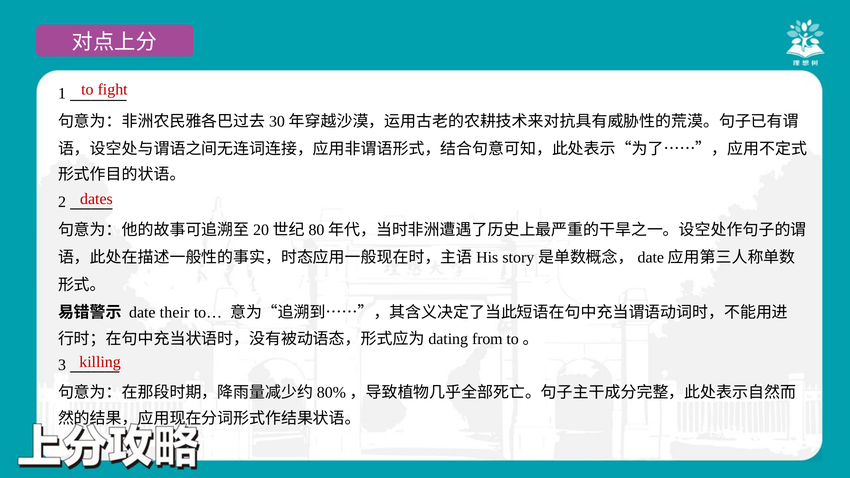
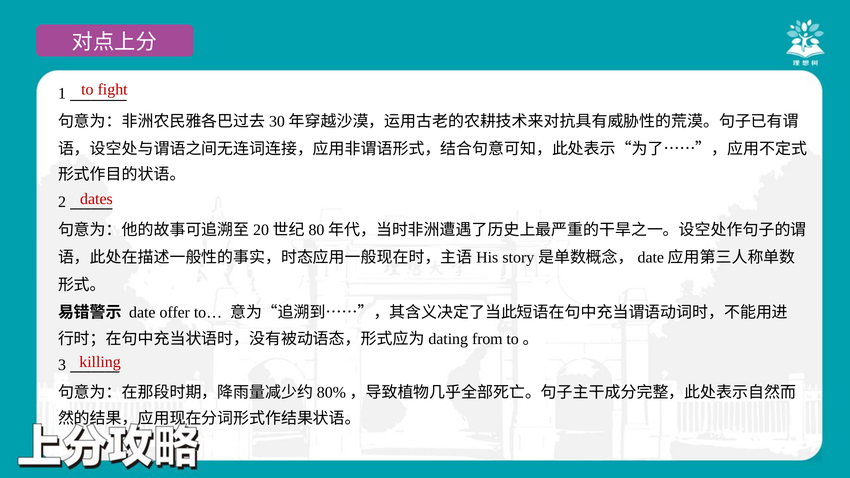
their: their -> offer (175, 313)
